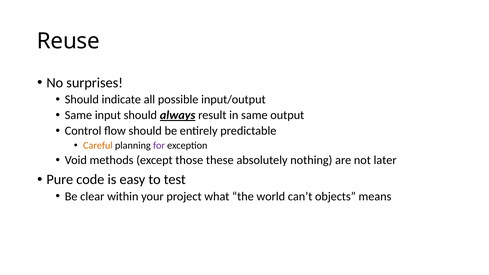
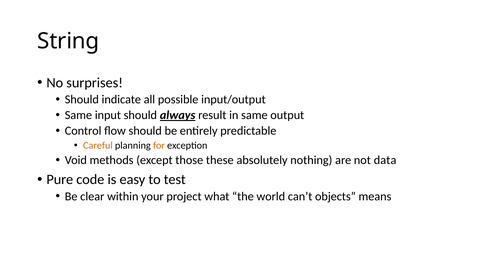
Reuse: Reuse -> String (68, 41)
for colour: purple -> orange (159, 146)
later: later -> data (385, 160)
